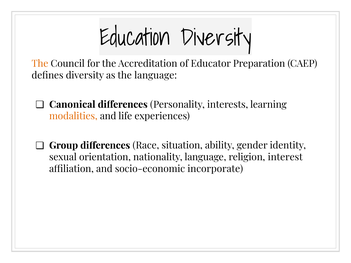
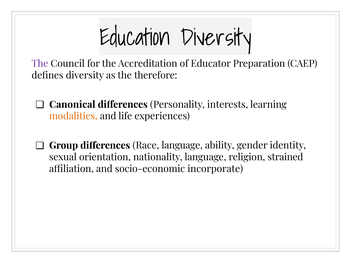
The colour: orange -> purple (40, 64)
the language: language -> therefore (156, 75)
Race situation: situation -> language (182, 146)
interest: interest -> strained (285, 157)
